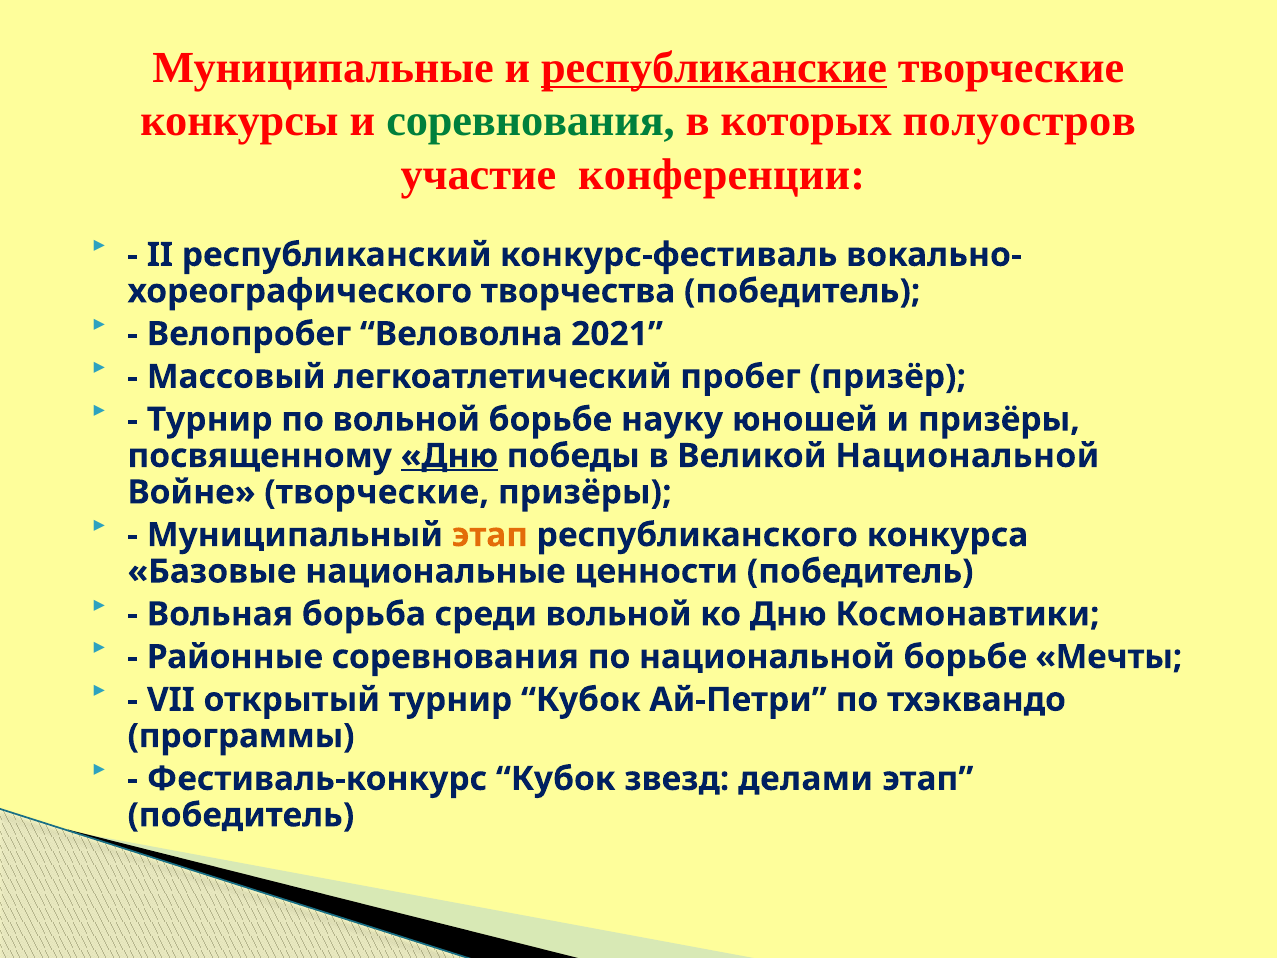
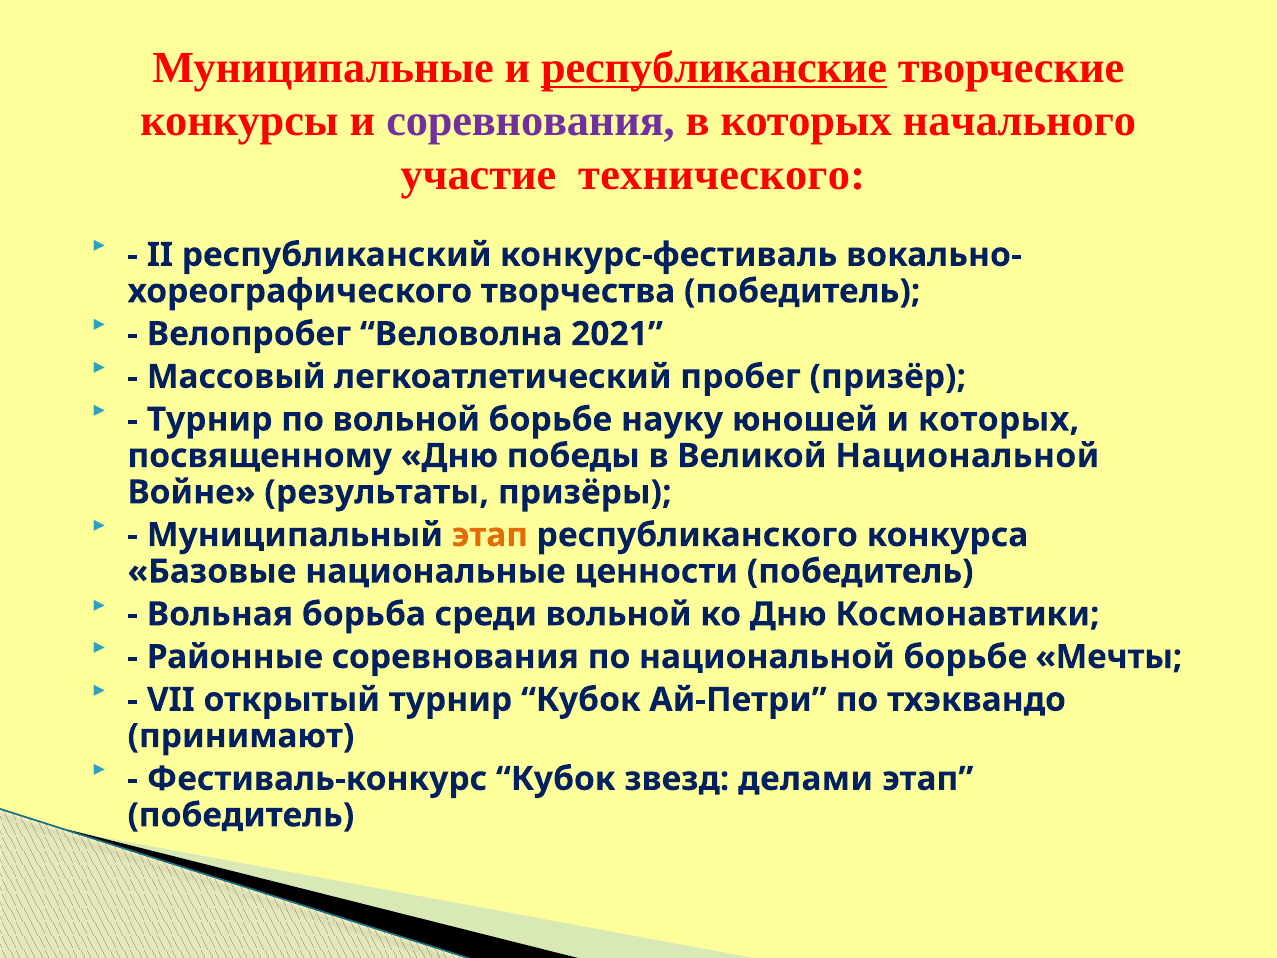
соревнования colour: green -> purple (530, 121)
полуостров: полуостров -> начального (1019, 121)
конференции: конференции -> технического (722, 174)
и призёры: призёры -> которых (999, 419)
Дню underline: present -> none (449, 456)
Войне творческие: творческие -> результаты (377, 492)
программы: программы -> принимают (241, 736)
